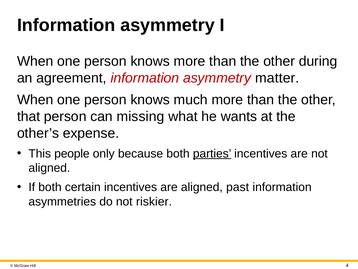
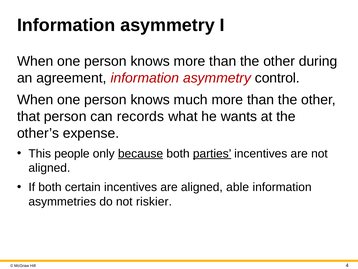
matter: matter -> control (277, 78)
missing: missing -> records (140, 116)
because underline: none -> present (141, 153)
past: past -> able (238, 187)
